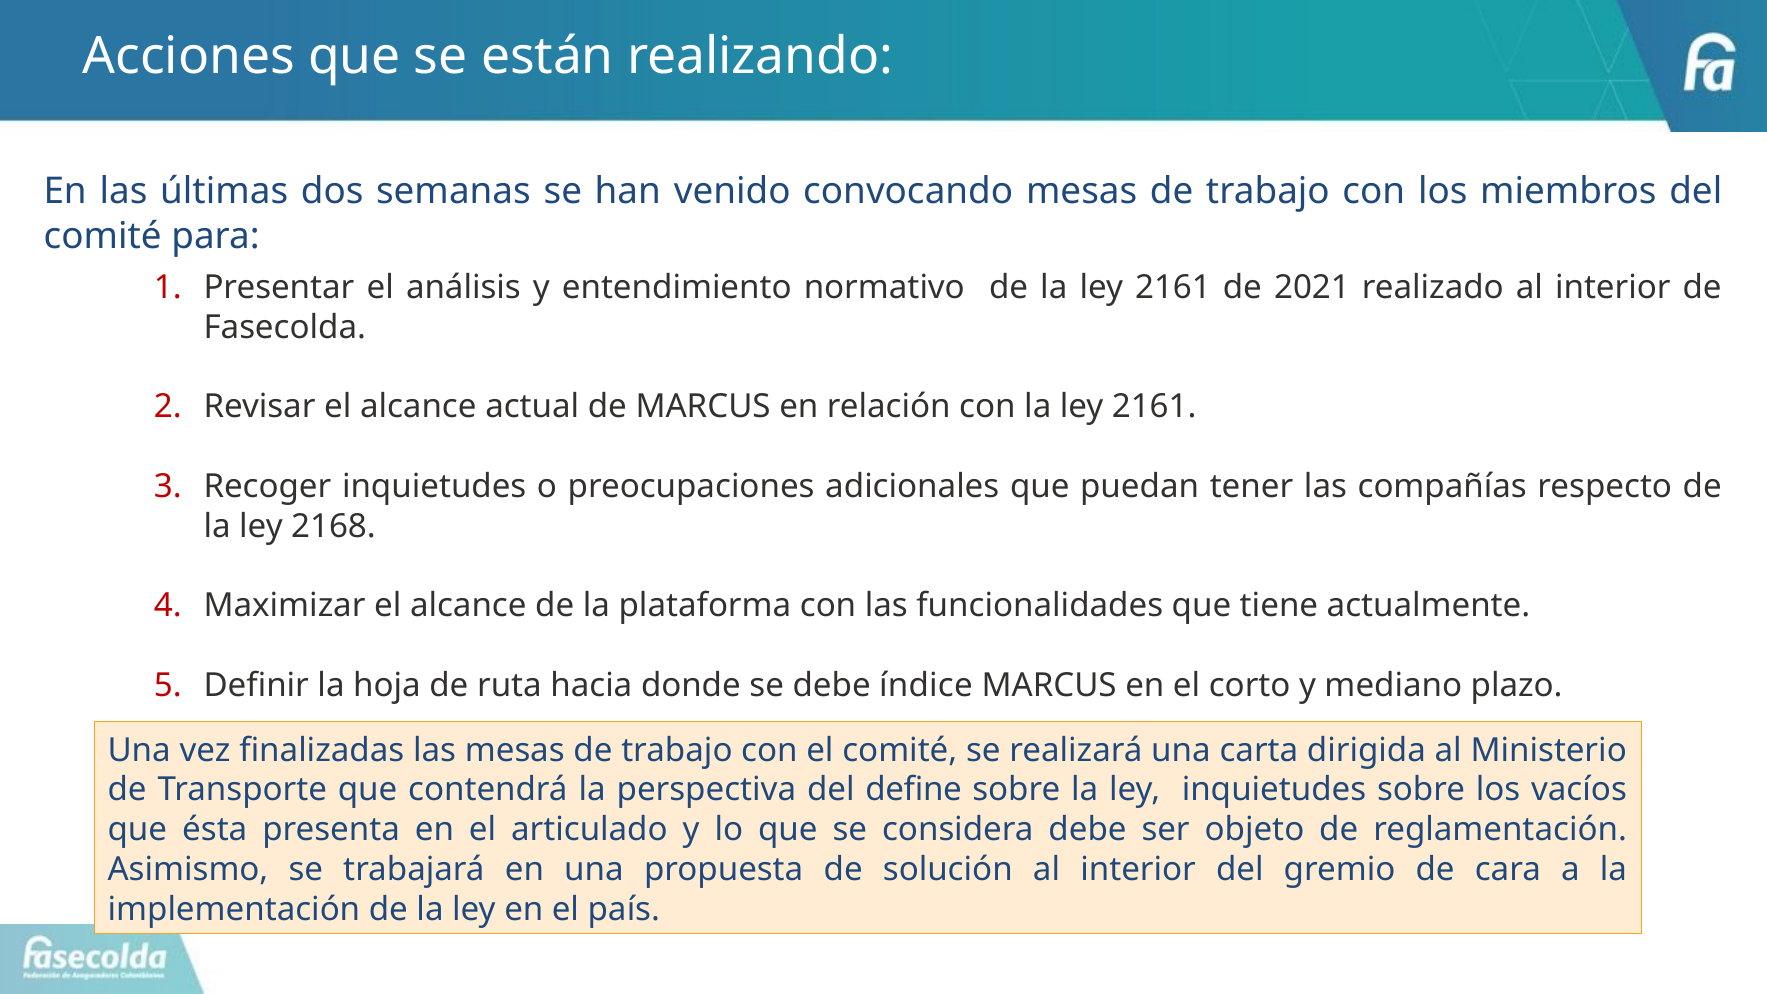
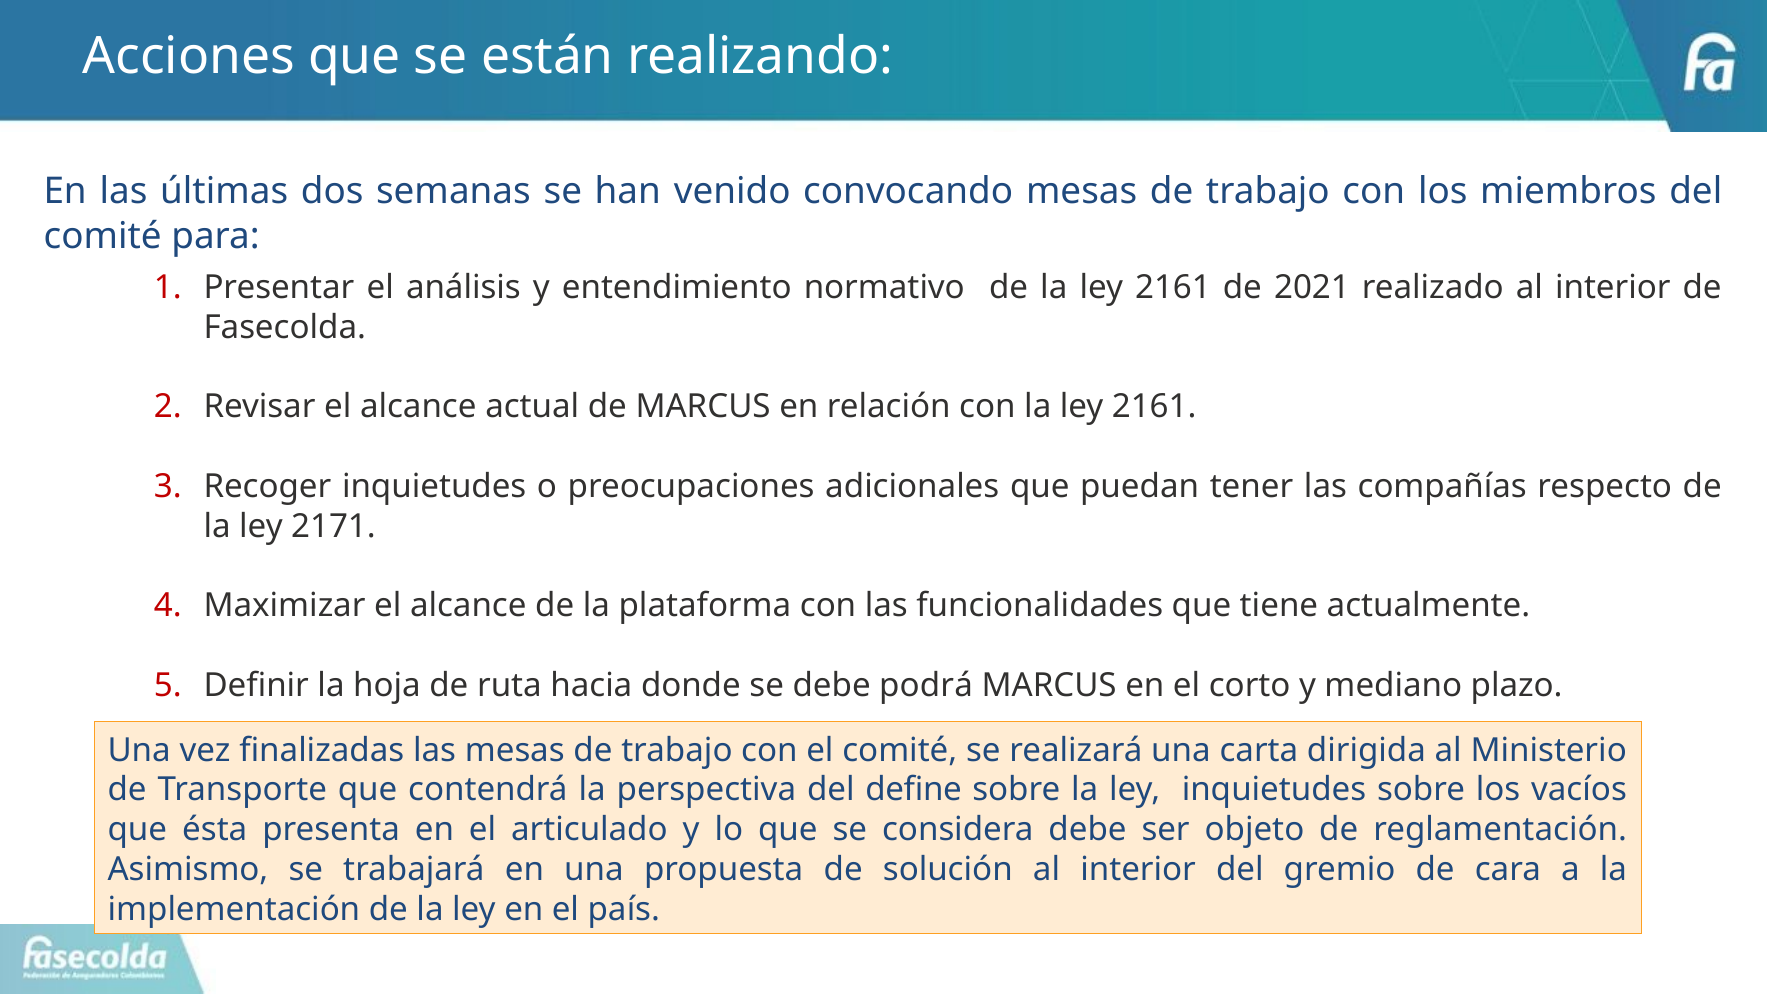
2168: 2168 -> 2171 (333, 526)
índice: índice -> podrá (926, 685)
